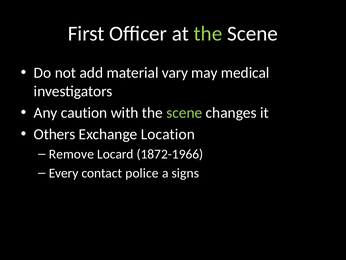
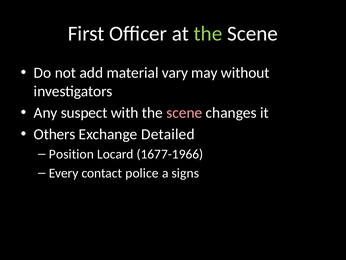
medical: medical -> without (245, 73)
caution: caution -> suspect (84, 113)
scene colour: light green -> pink (184, 113)
Location: Location -> Detailed (168, 134)
Remove: Remove -> Position (71, 154)
1872-1966: 1872-1966 -> 1677-1966 (170, 154)
